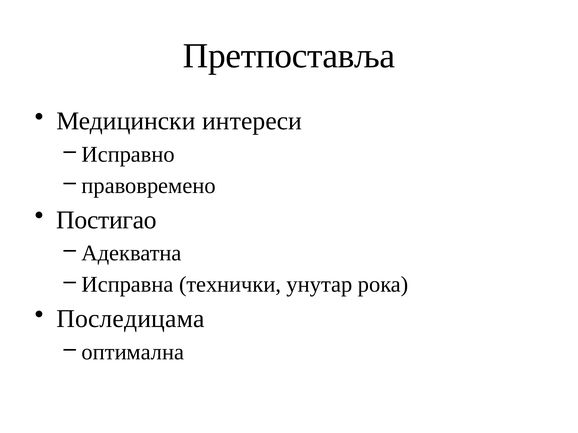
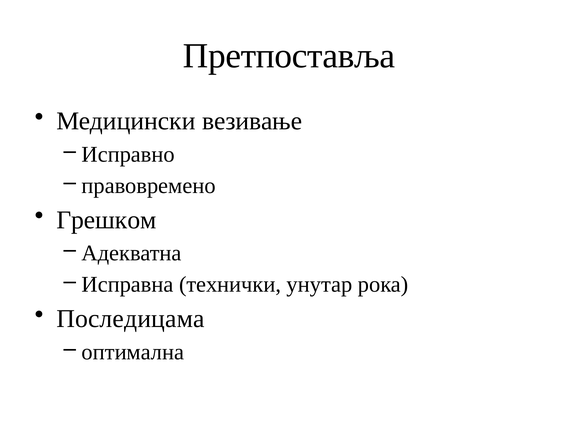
интереси: интереси -> везивање (252, 121)
Постигао: Постигао -> Грешком (106, 220)
